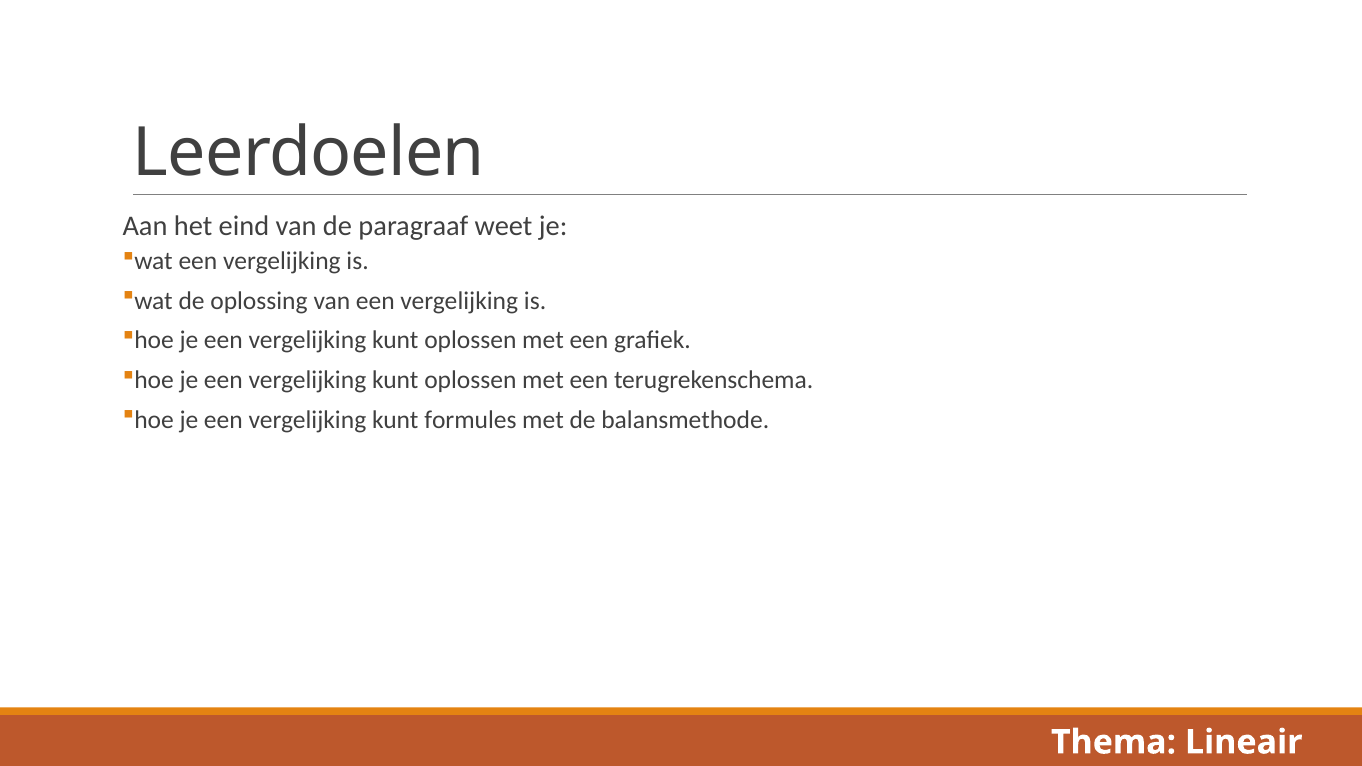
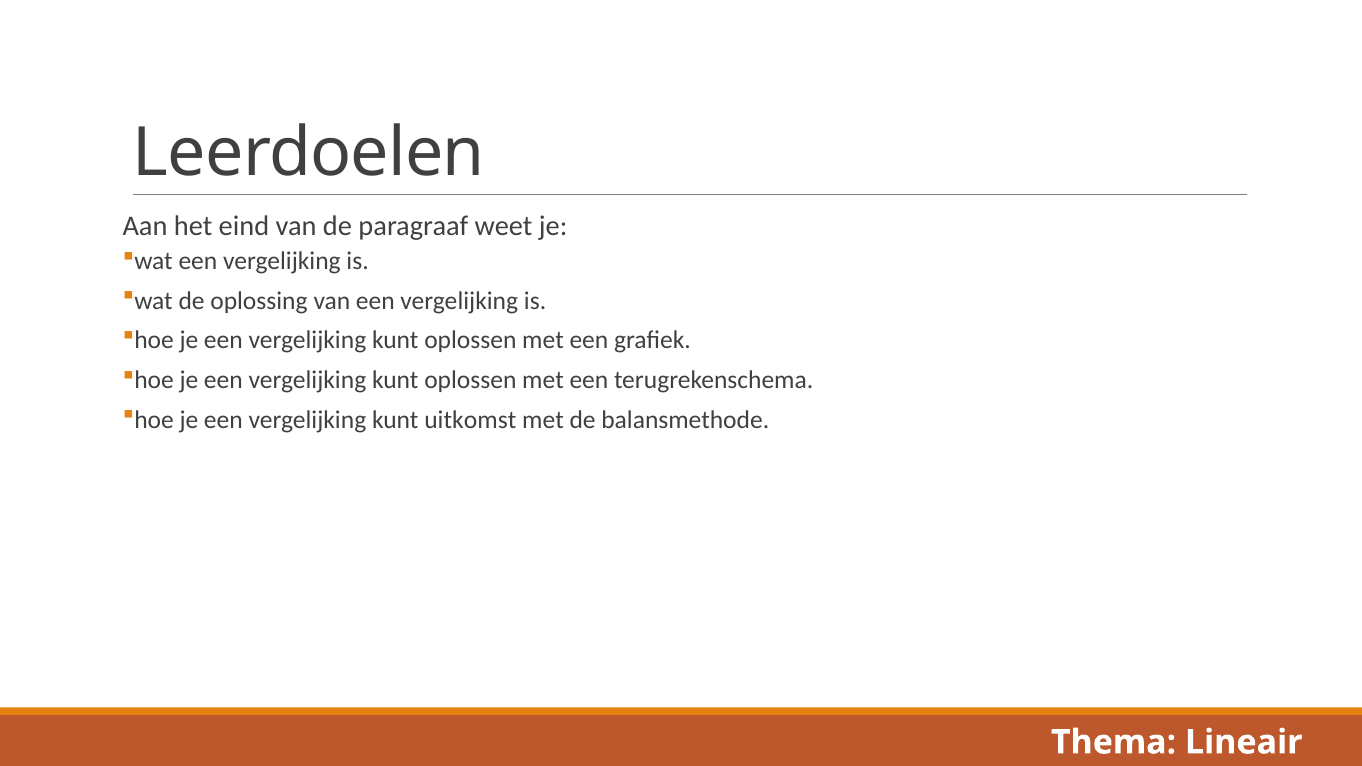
formules: formules -> uitkomst (470, 420)
